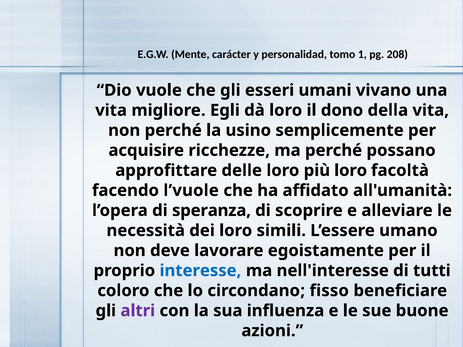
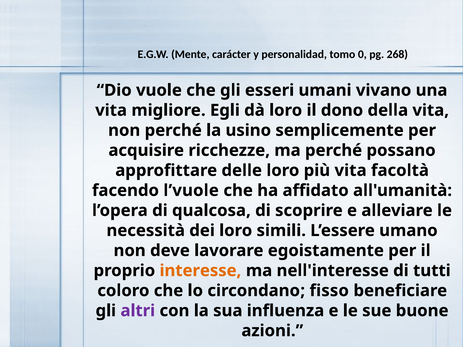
1: 1 -> 0 (362, 54)
208: 208 -> 268 (397, 54)
più loro: loro -> vita (351, 171)
speranza: speranza -> qualcosa (211, 211)
interesse colour: blue -> orange (200, 271)
